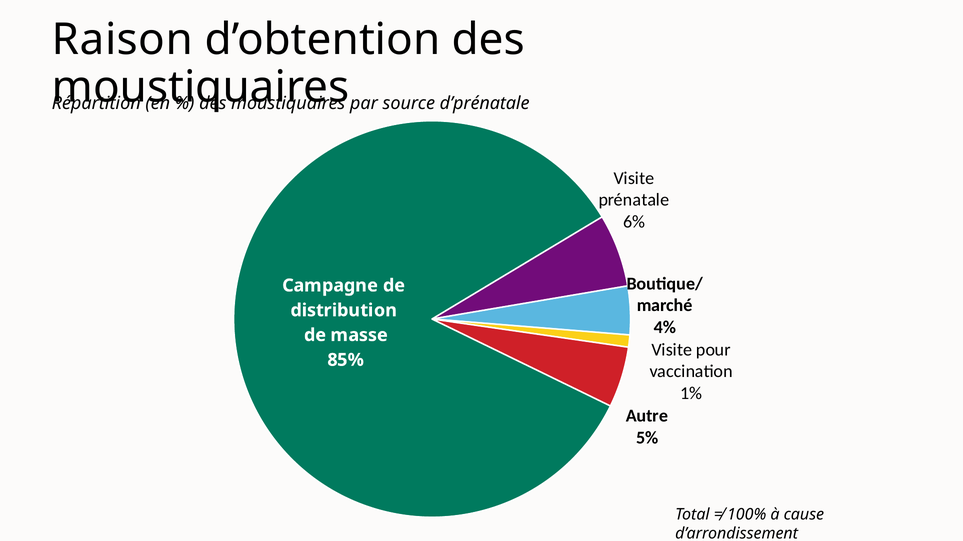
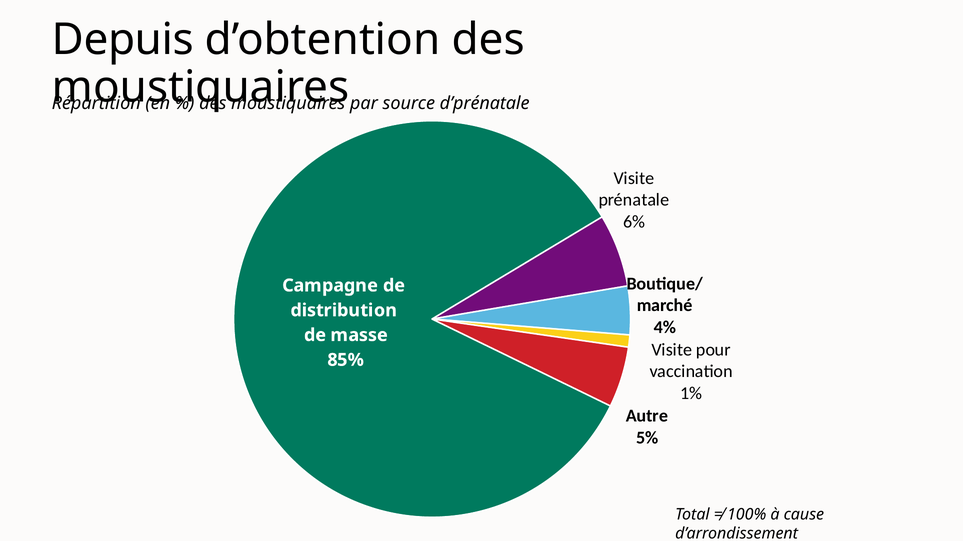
Raison: Raison -> Depuis (123, 40)
